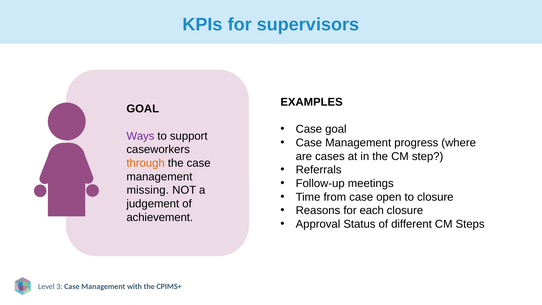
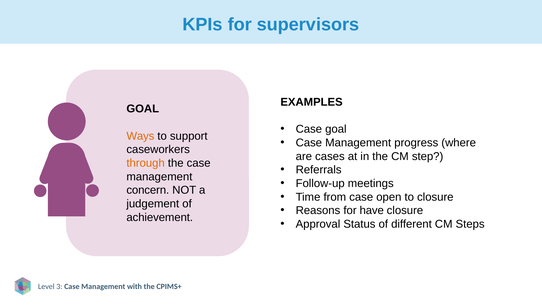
Ways colour: purple -> orange (140, 136)
missing: missing -> concern (148, 190)
each: each -> have (372, 210)
